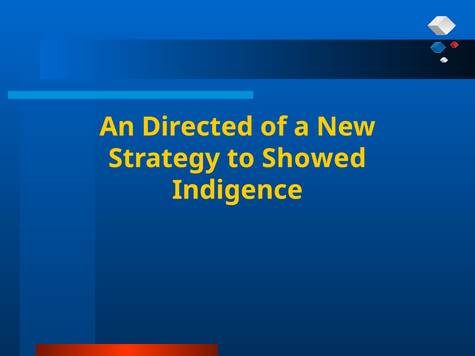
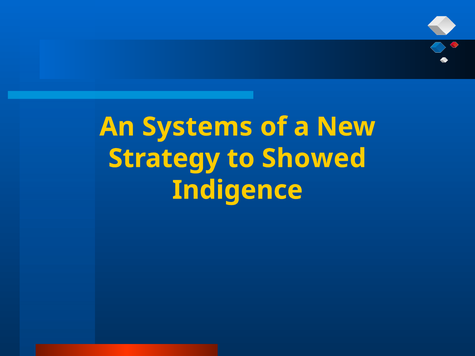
Directed: Directed -> Systems (197, 127)
